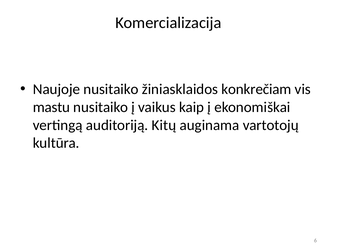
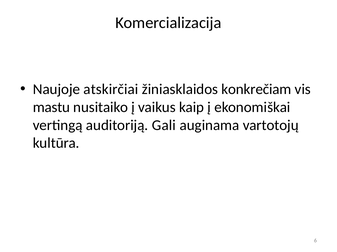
Naujoje nusitaiko: nusitaiko -> atskirčiai (111, 90)
Kitų: Kitų -> Gali (164, 126)
